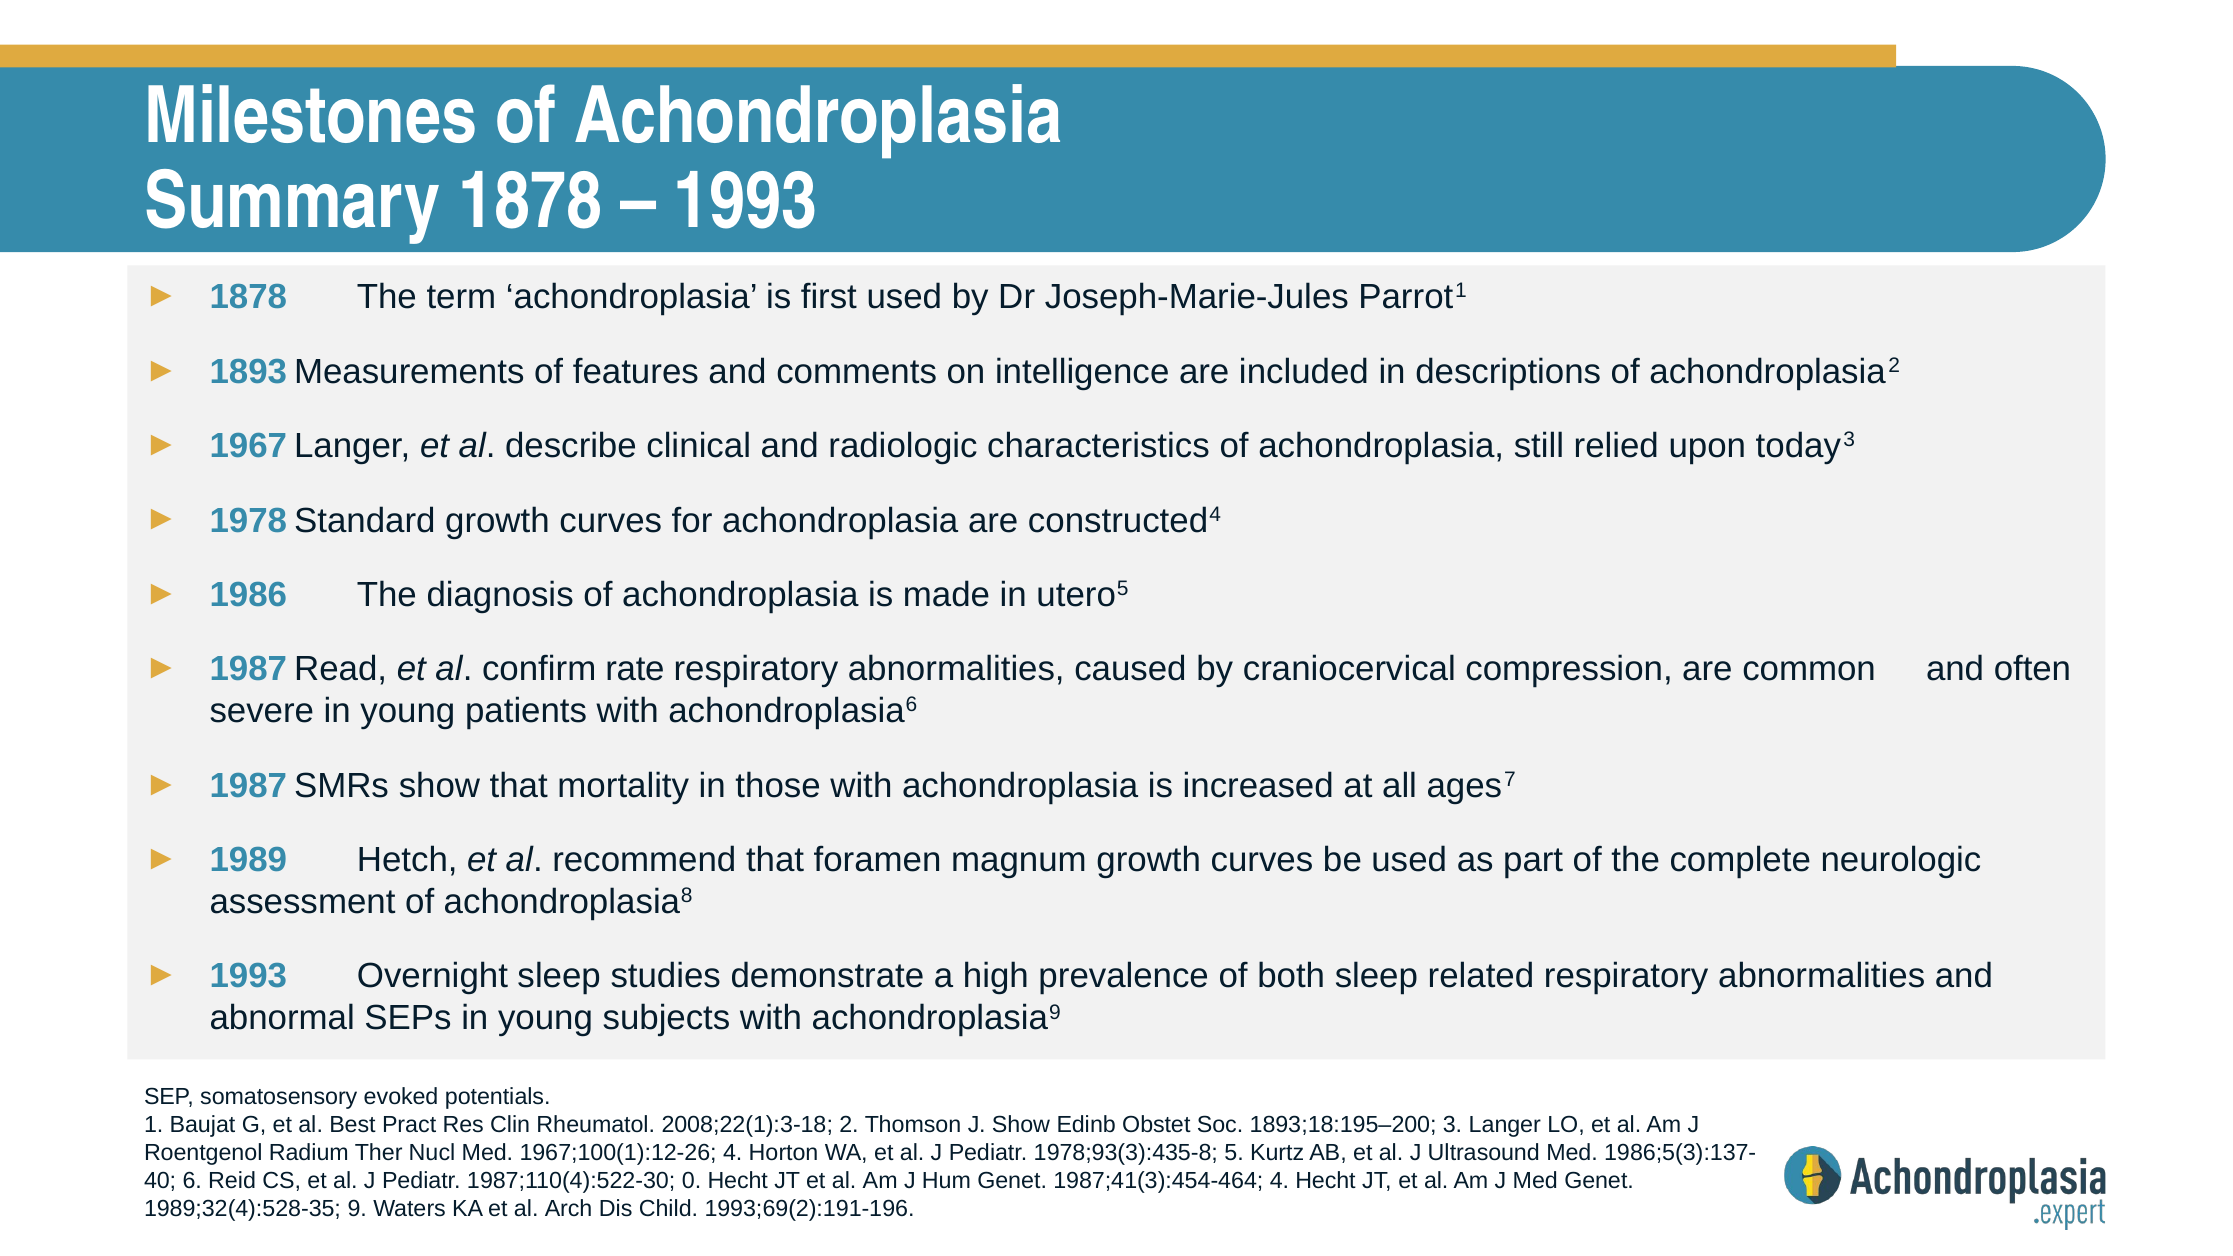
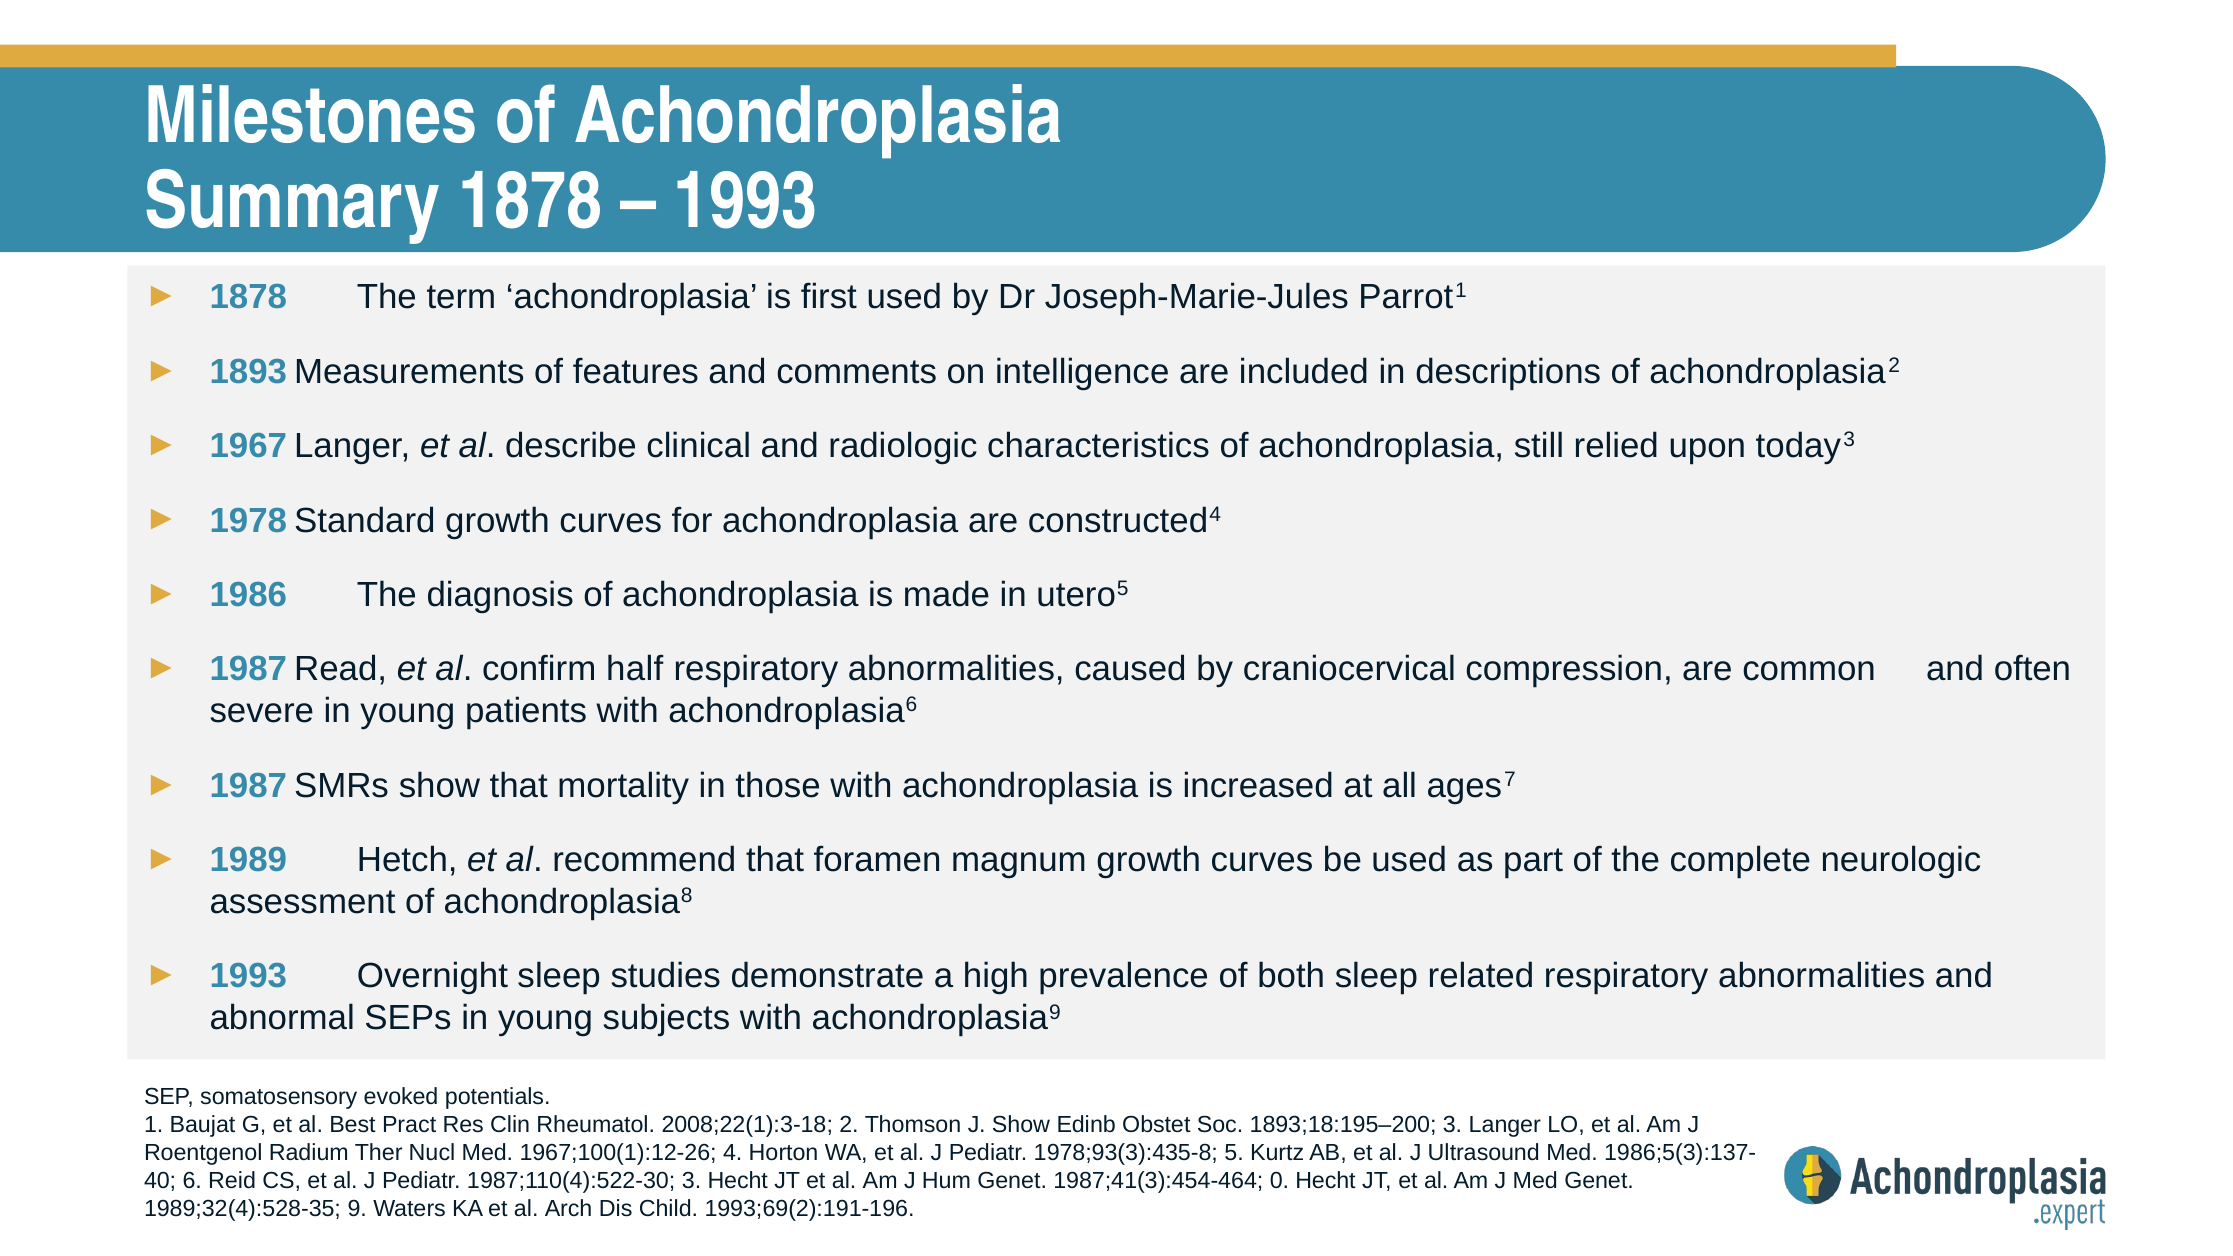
rate: rate -> half (635, 669)
1987;110(4):522-30 0: 0 -> 3 (692, 1181)
1987;41(3):454-464 4: 4 -> 0 (1279, 1181)
